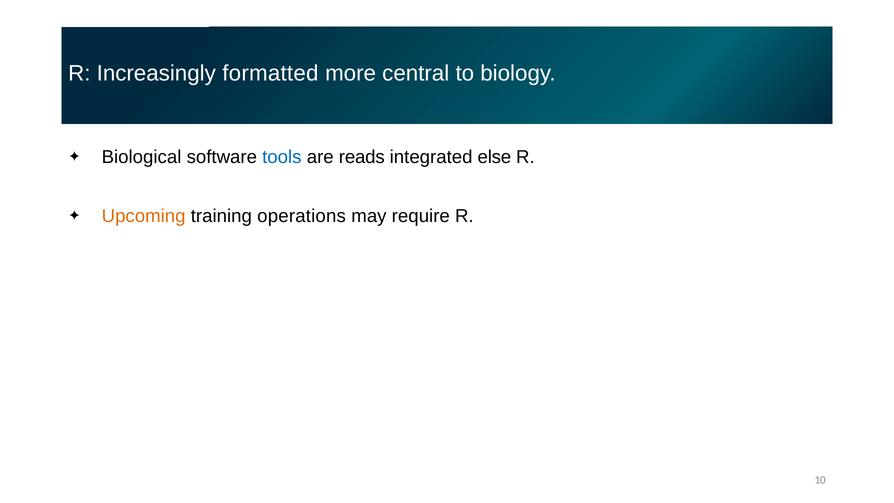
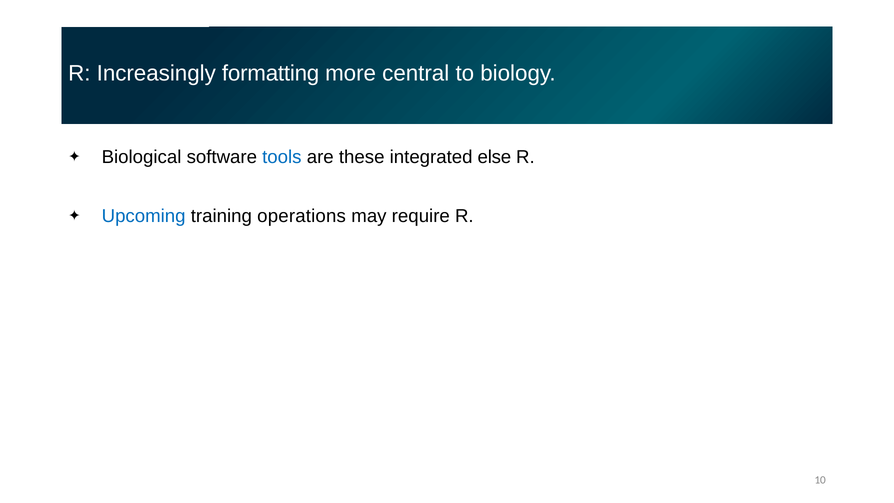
formatted: formatted -> formatting (271, 74)
reads: reads -> these (362, 157)
Upcoming colour: orange -> blue (144, 216)
